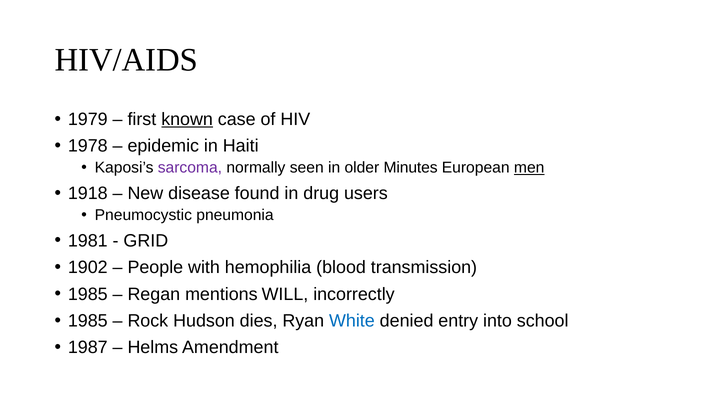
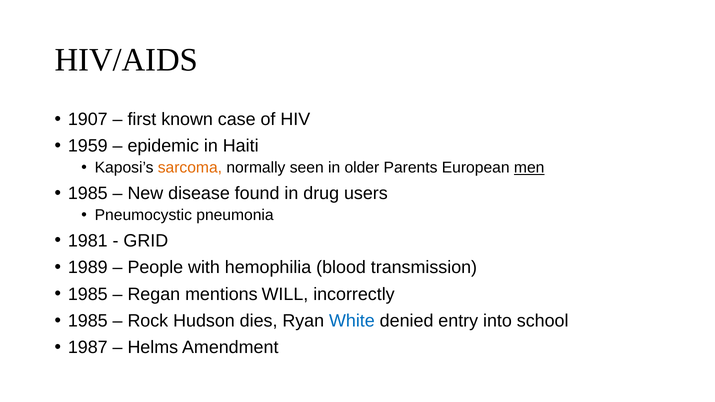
1979: 1979 -> 1907 (88, 119)
known underline: present -> none (187, 119)
1978: 1978 -> 1959 (88, 146)
sarcoma colour: purple -> orange (190, 168)
Minutes: Minutes -> Parents (411, 168)
1918: 1918 -> 1985 (88, 193)
1902: 1902 -> 1989 (88, 267)
